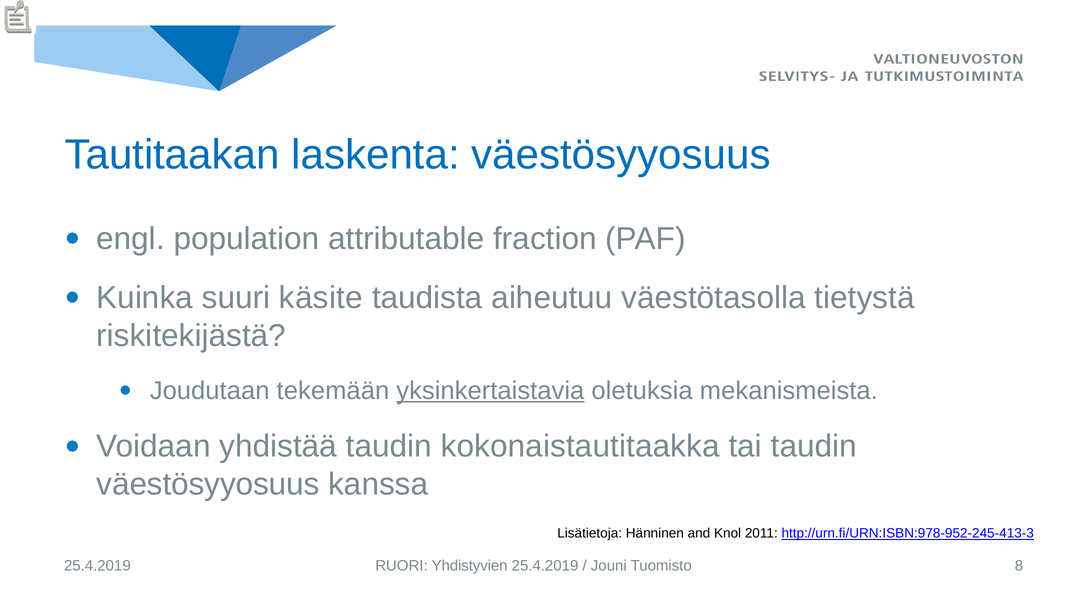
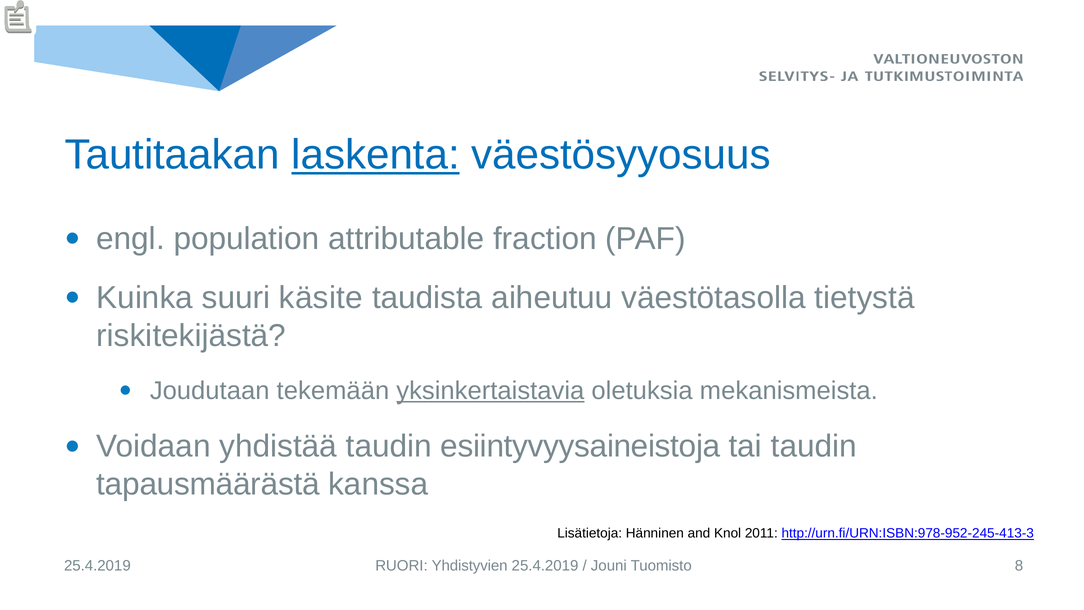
laskenta underline: none -> present (375, 155)
kokonaistautitaakka: kokonaistautitaakka -> esiintyvyysaineistoja (580, 446)
väestösyyosuus: väestösyyosuus -> tapausmäärästä (208, 484)
